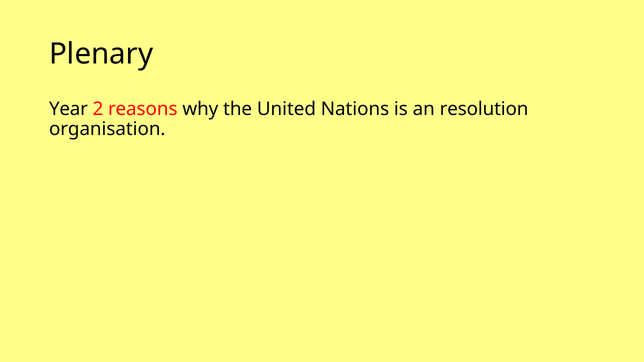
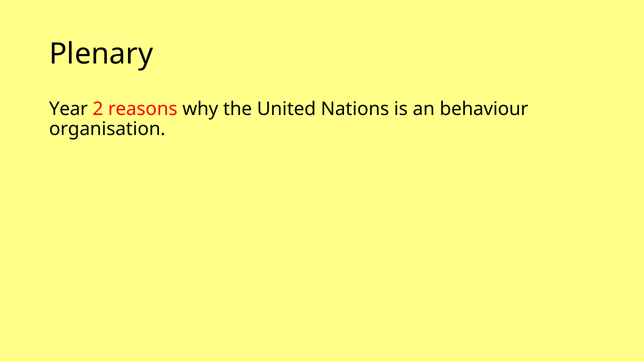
resolution: resolution -> behaviour (484, 109)
